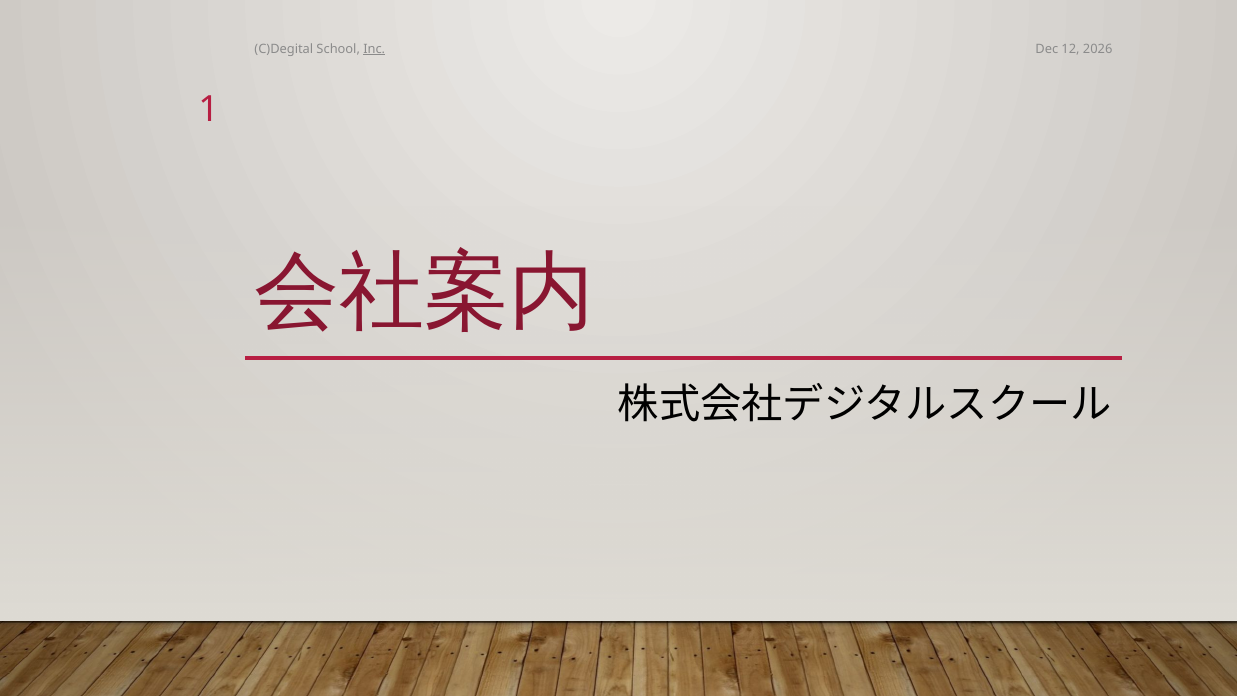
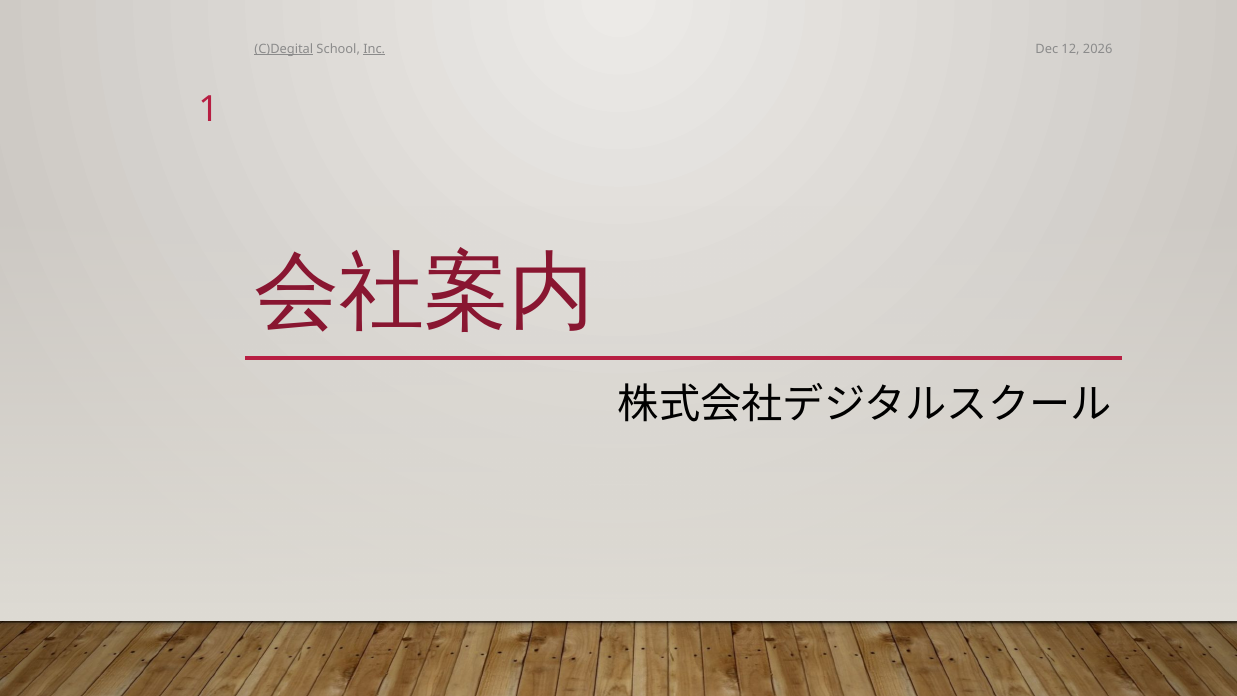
C)Degital underline: none -> present (284, 49)
